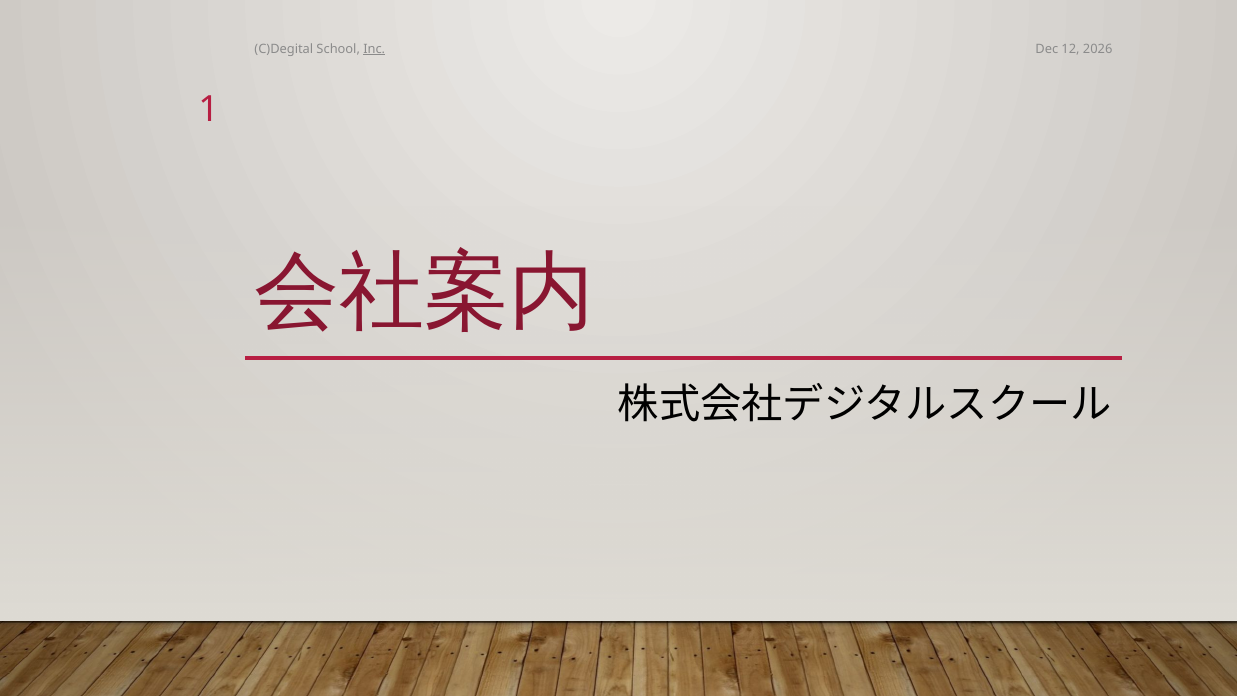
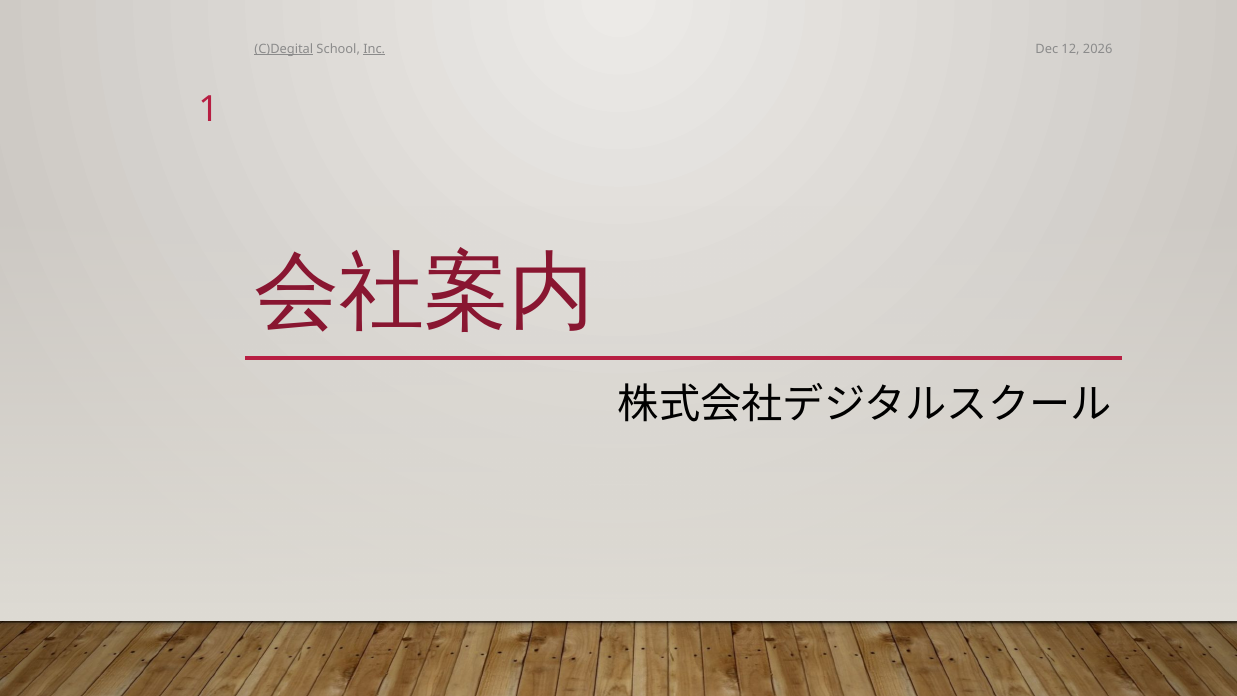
C)Degital underline: none -> present (284, 49)
